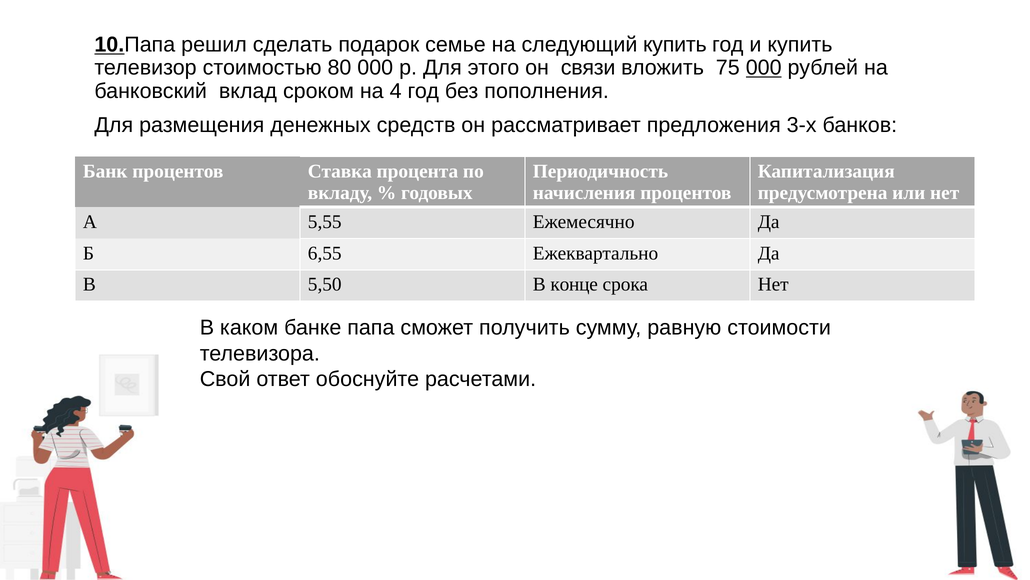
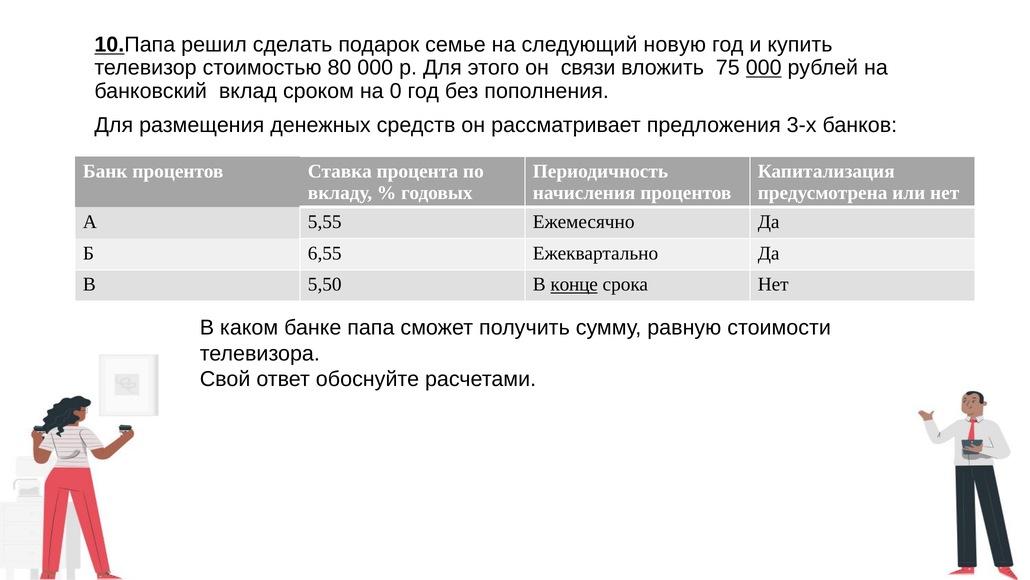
следующий купить: купить -> новую (675, 45)
4: 4 -> 0 (396, 91)
конце underline: none -> present (574, 284)
